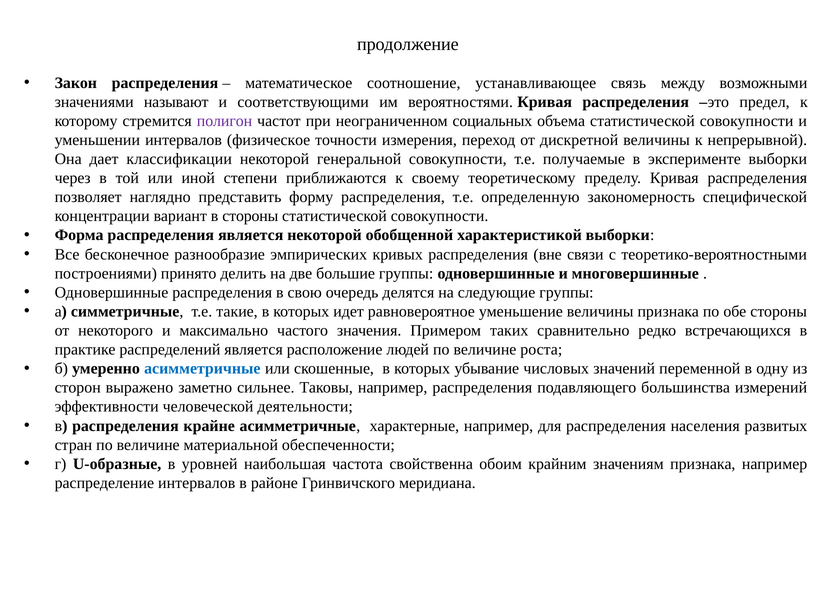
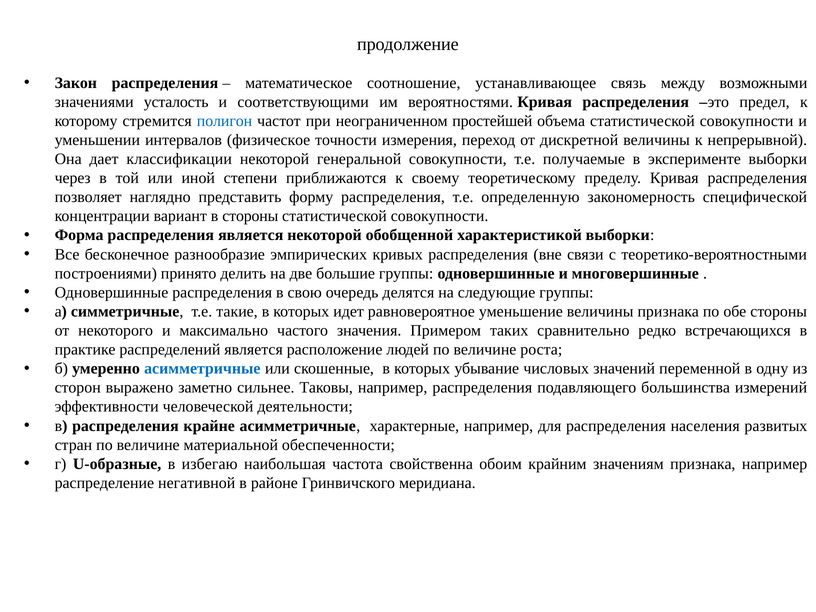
называют: называют -> усталость (176, 102)
полигон colour: purple -> blue (225, 121)
социальных: социальных -> простейшей (492, 121)
уровней: уровней -> избегаю (210, 464)
распределение интервалов: интервалов -> негативной (197, 483)
